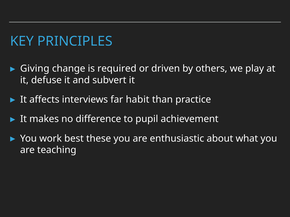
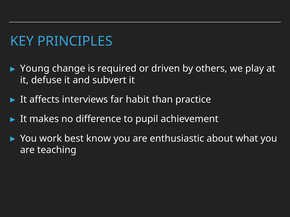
Giving: Giving -> Young (35, 69)
these: these -> know (99, 139)
